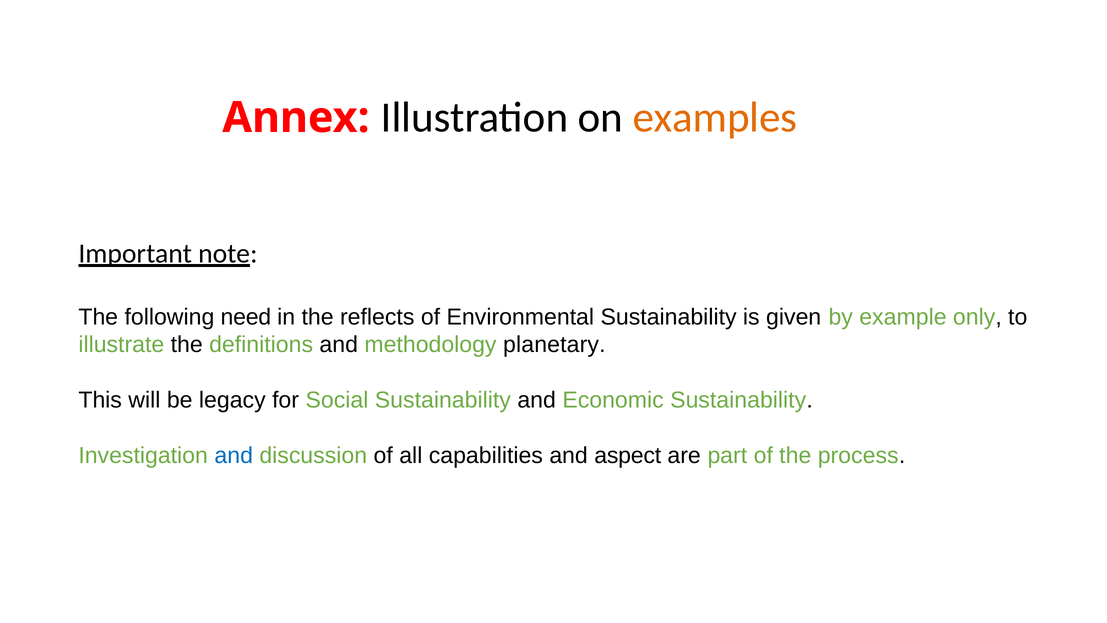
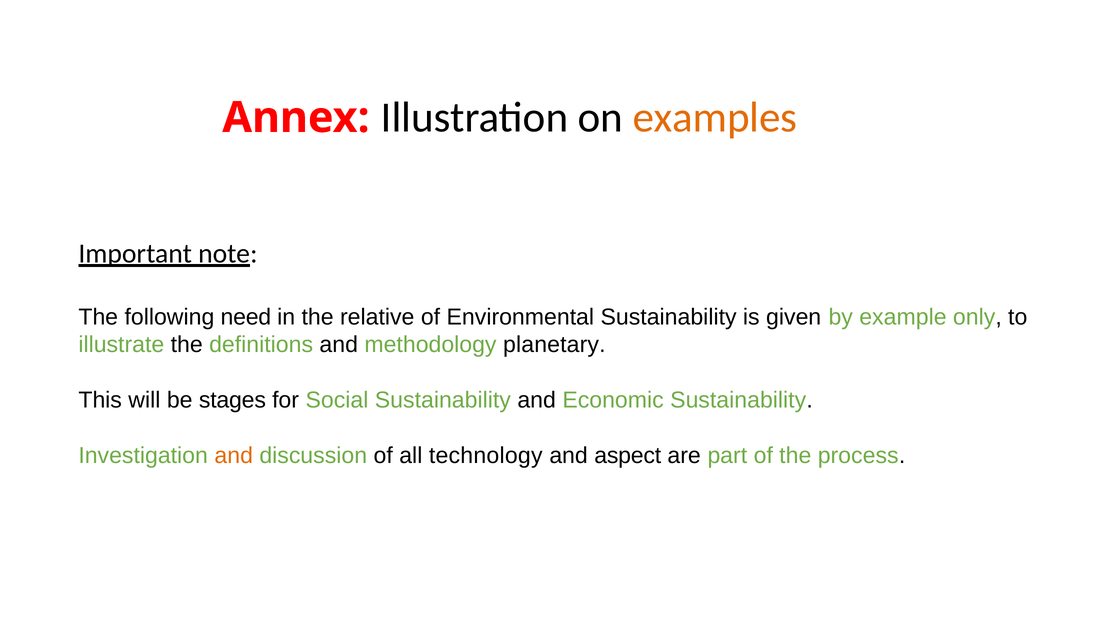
reflects: reflects -> relative (377, 317)
legacy: legacy -> stages (232, 400)
and colour: blue -> orange (234, 455)
capabilities: capabilities -> technology (486, 455)
